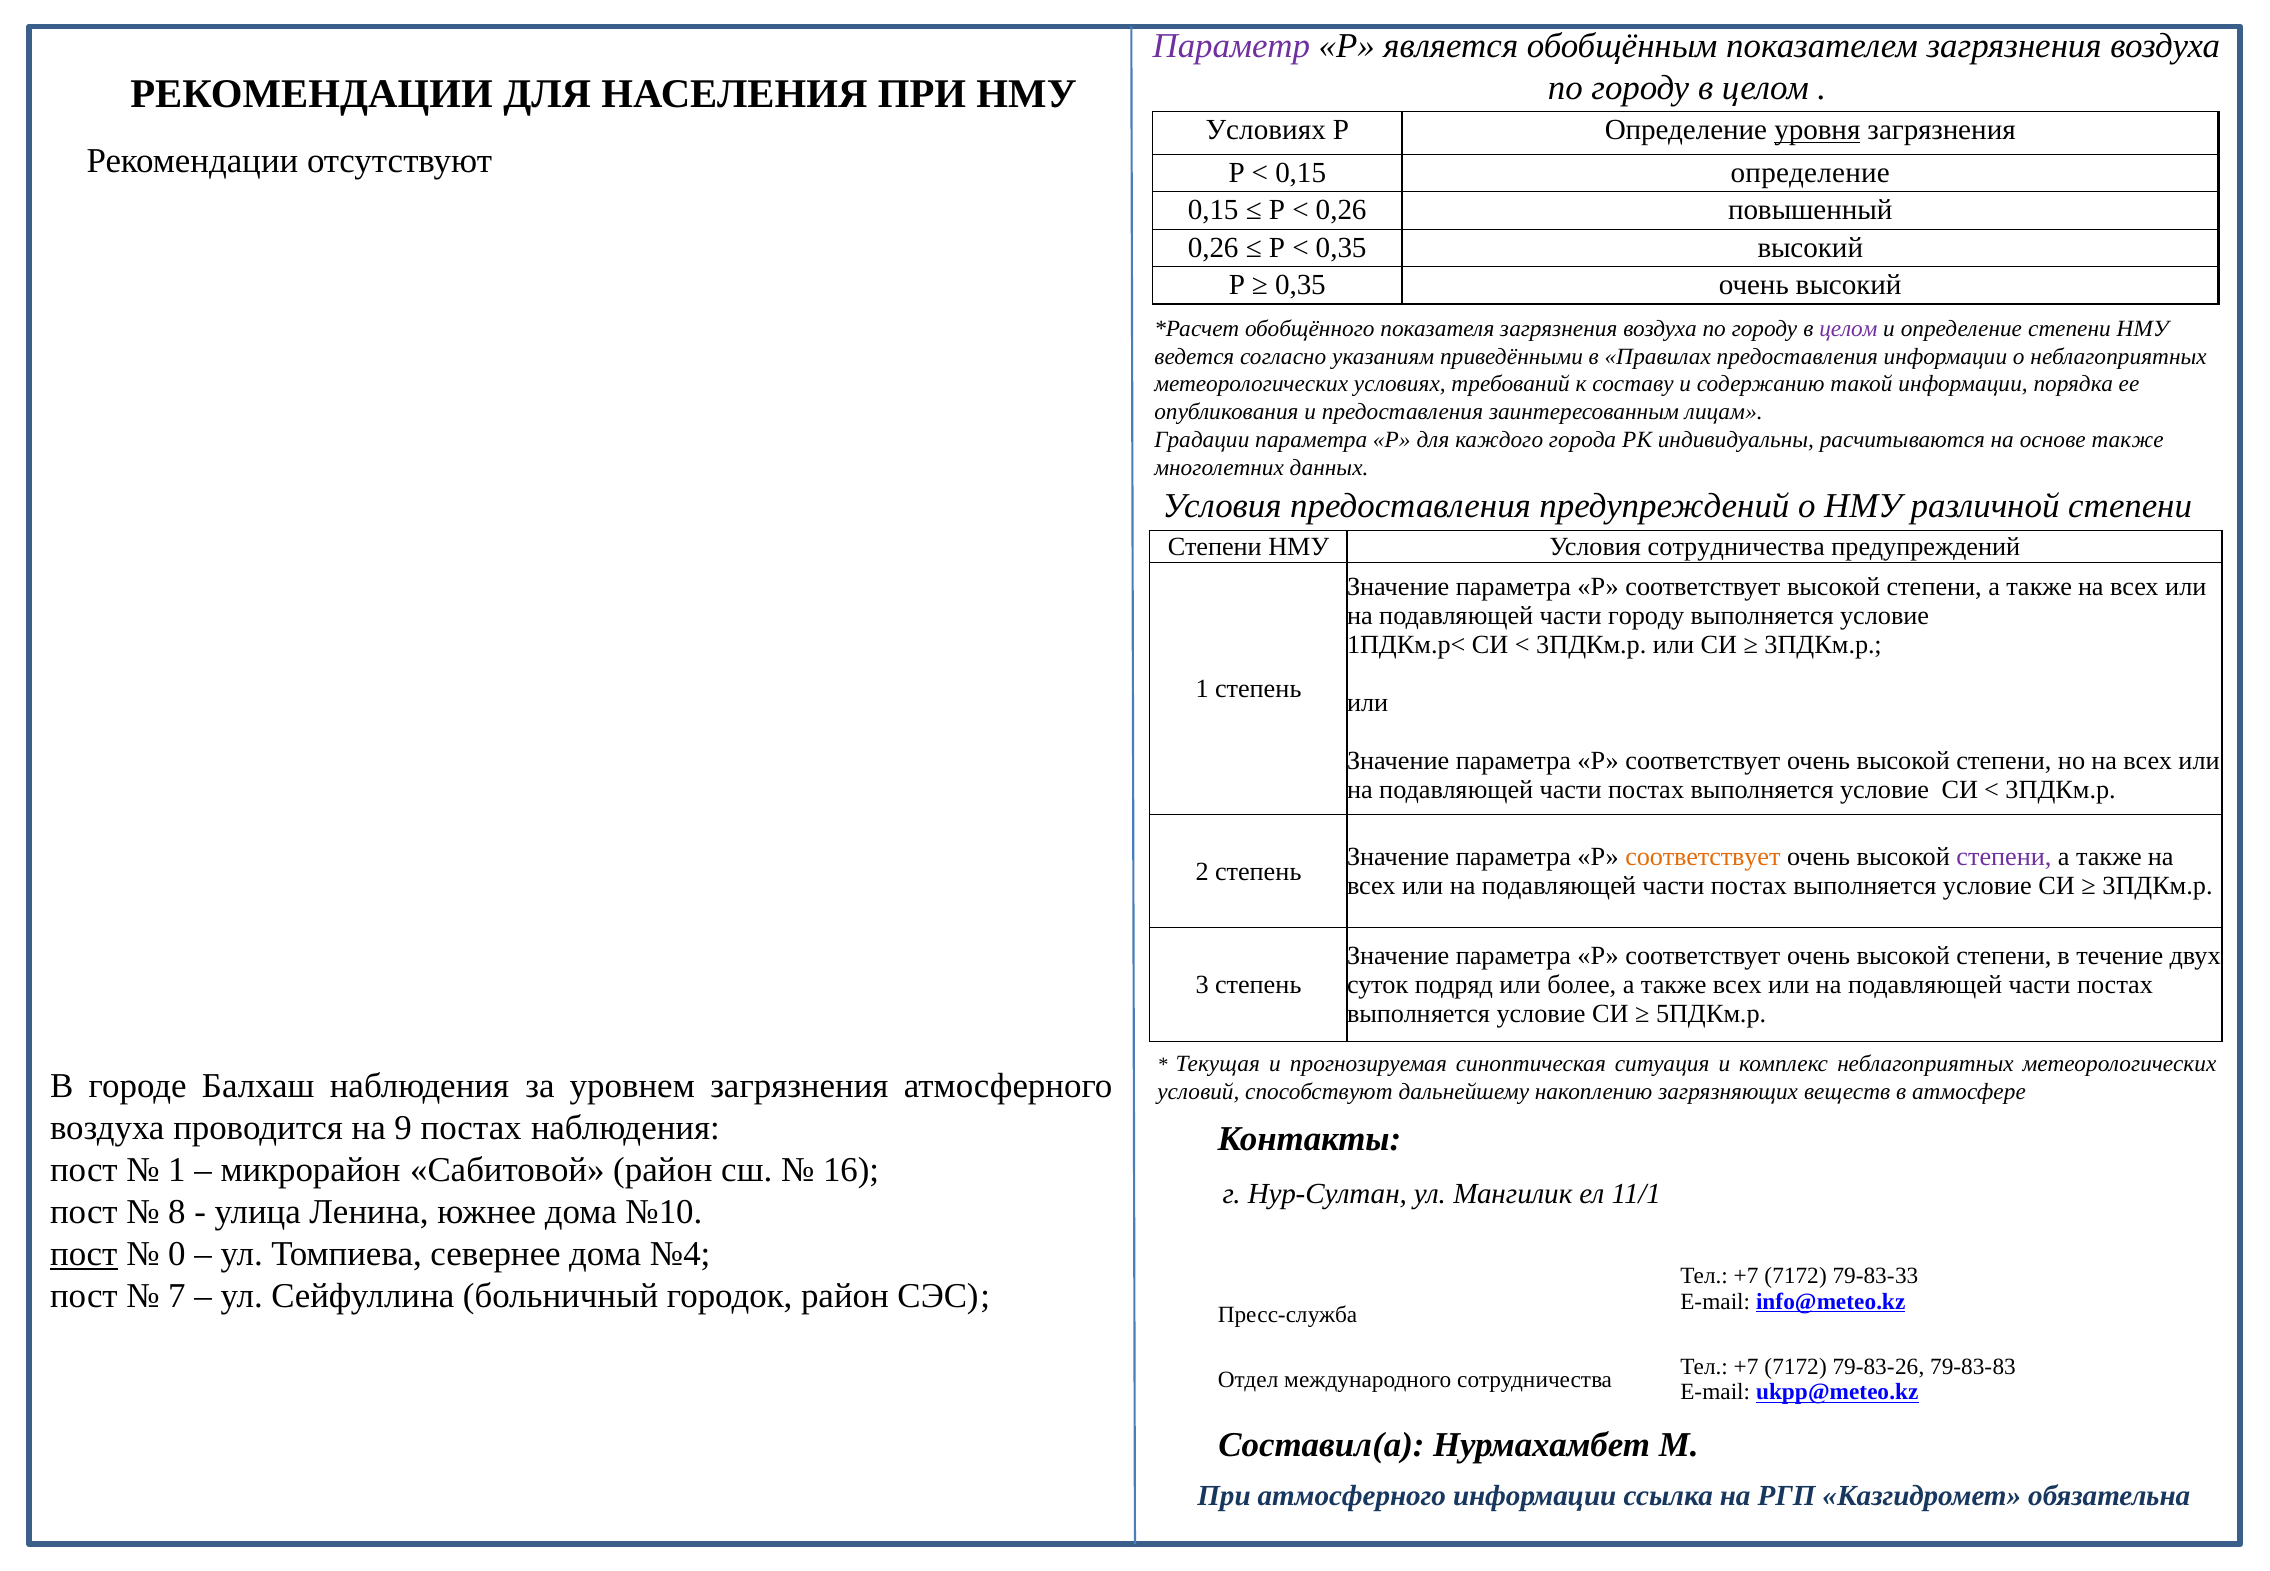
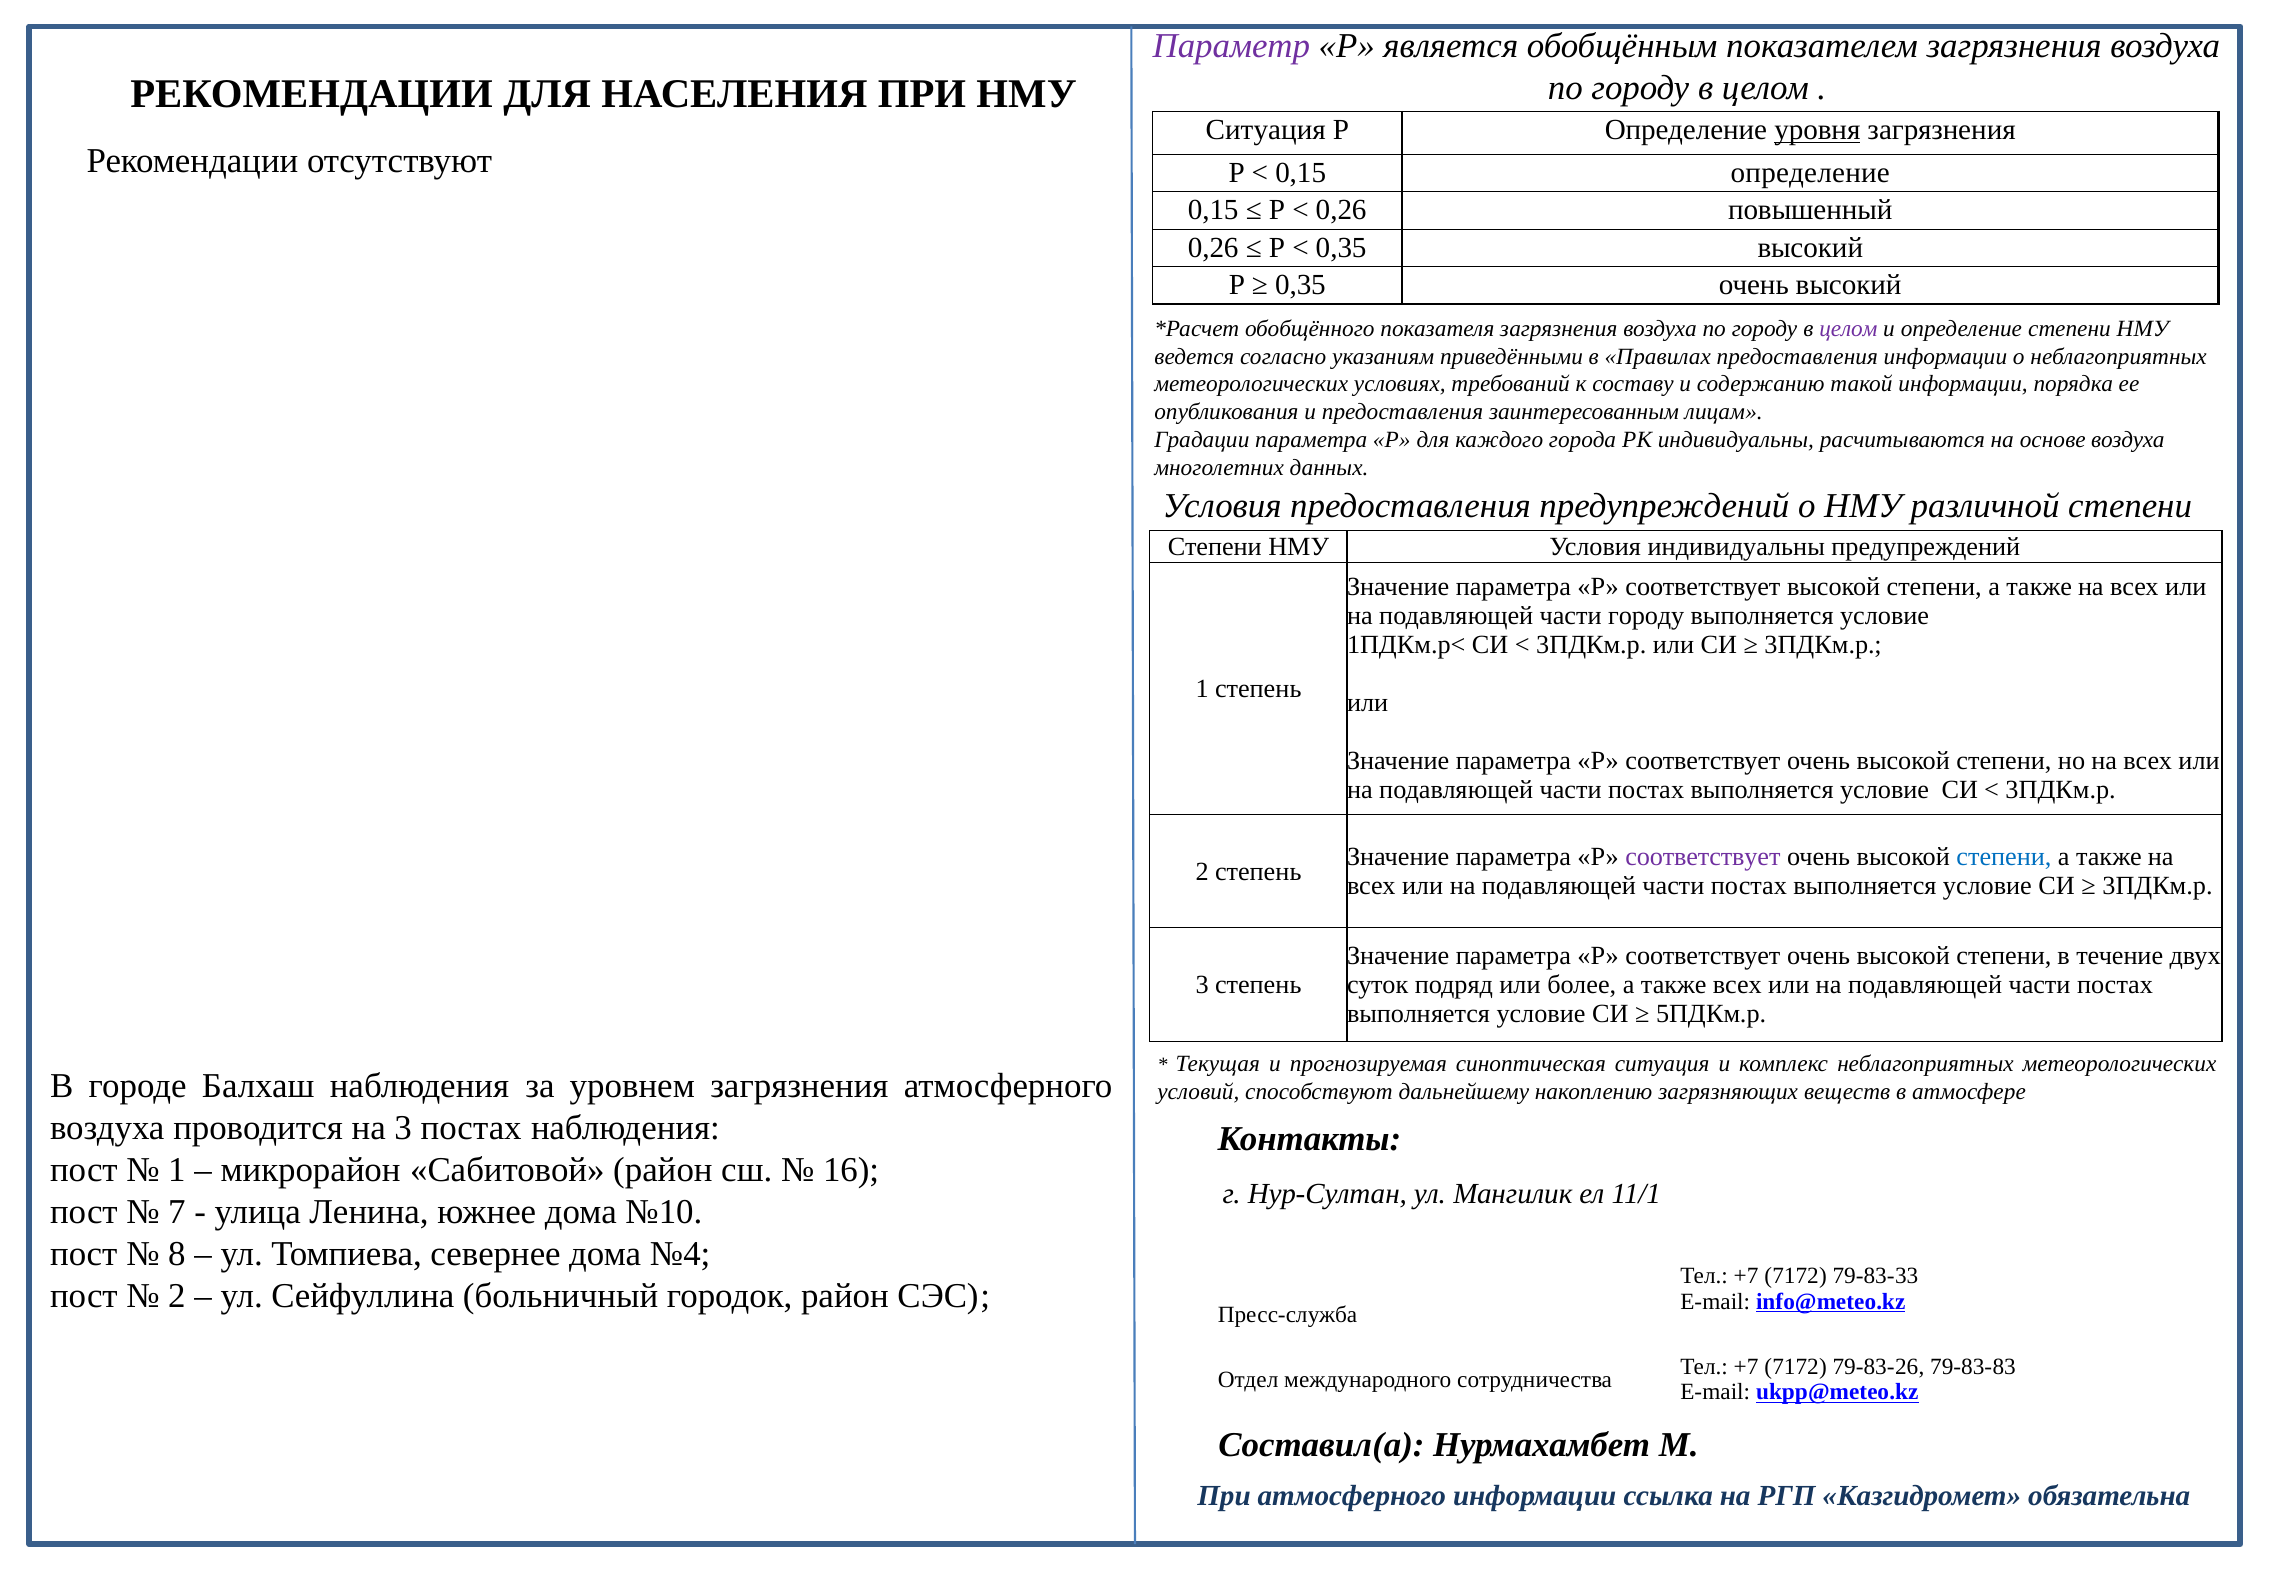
Условиях: Условиях -> Ситуация (1266, 130)
основе также: также -> воздуха (2128, 440)
Условия сотрудничества: сотрудничества -> индивидуальны (1736, 547)
соответствует colour: orange -> purple (1703, 857)
степени colour: purple -> blue (2004, 857)
на 9: 9 -> 3 (403, 1129)
8: 8 -> 7 (177, 1212)
пост underline: present -> none (84, 1254)
0: 0 -> 8 (177, 1254)
7: 7 -> 2 (177, 1296)
